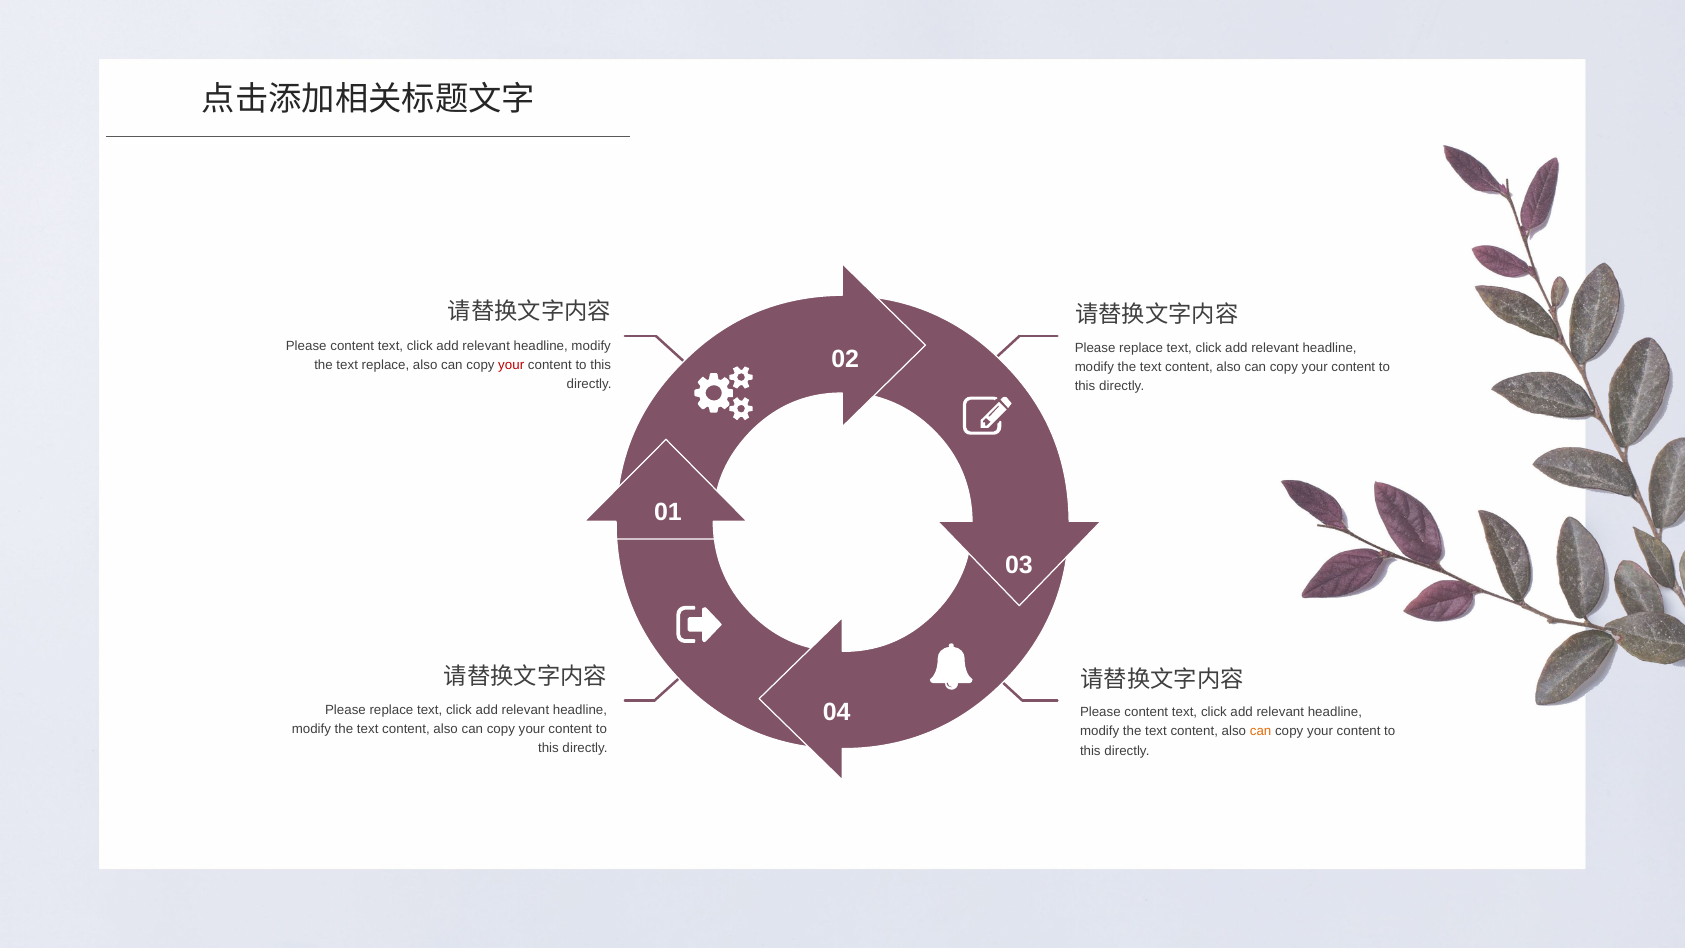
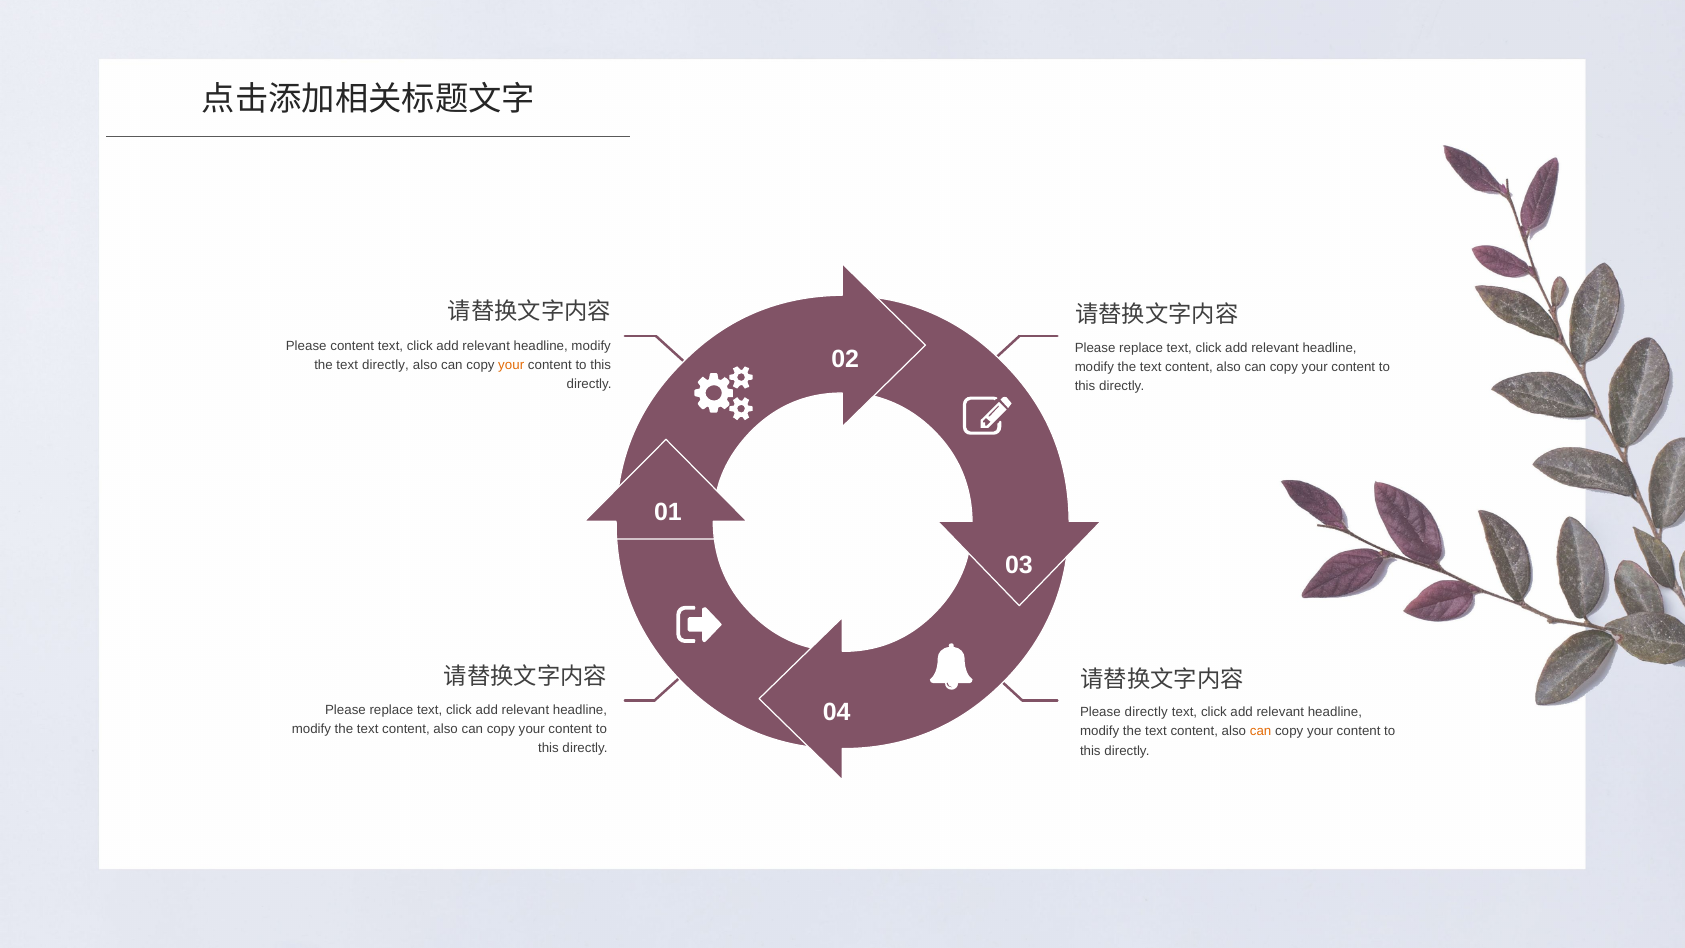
text replace: replace -> directly (385, 365)
your colour: red -> orange (511, 365)
04 Please content: content -> directly (1146, 712)
